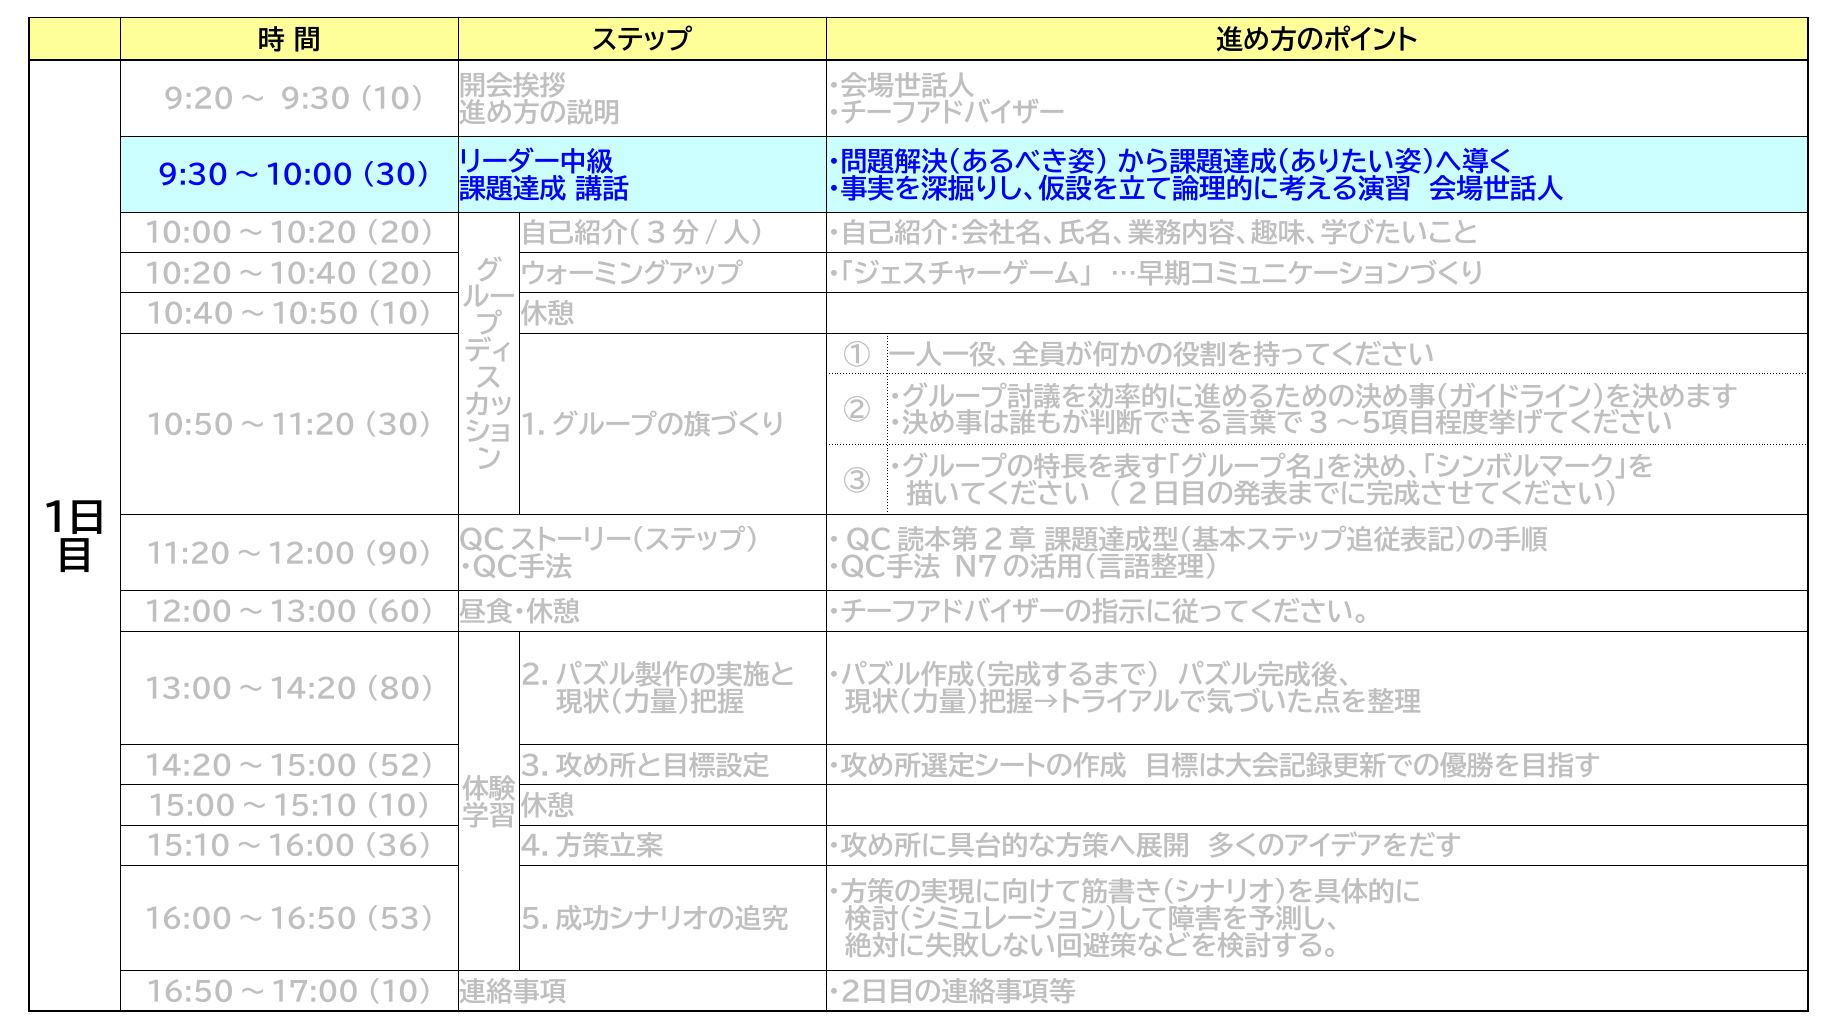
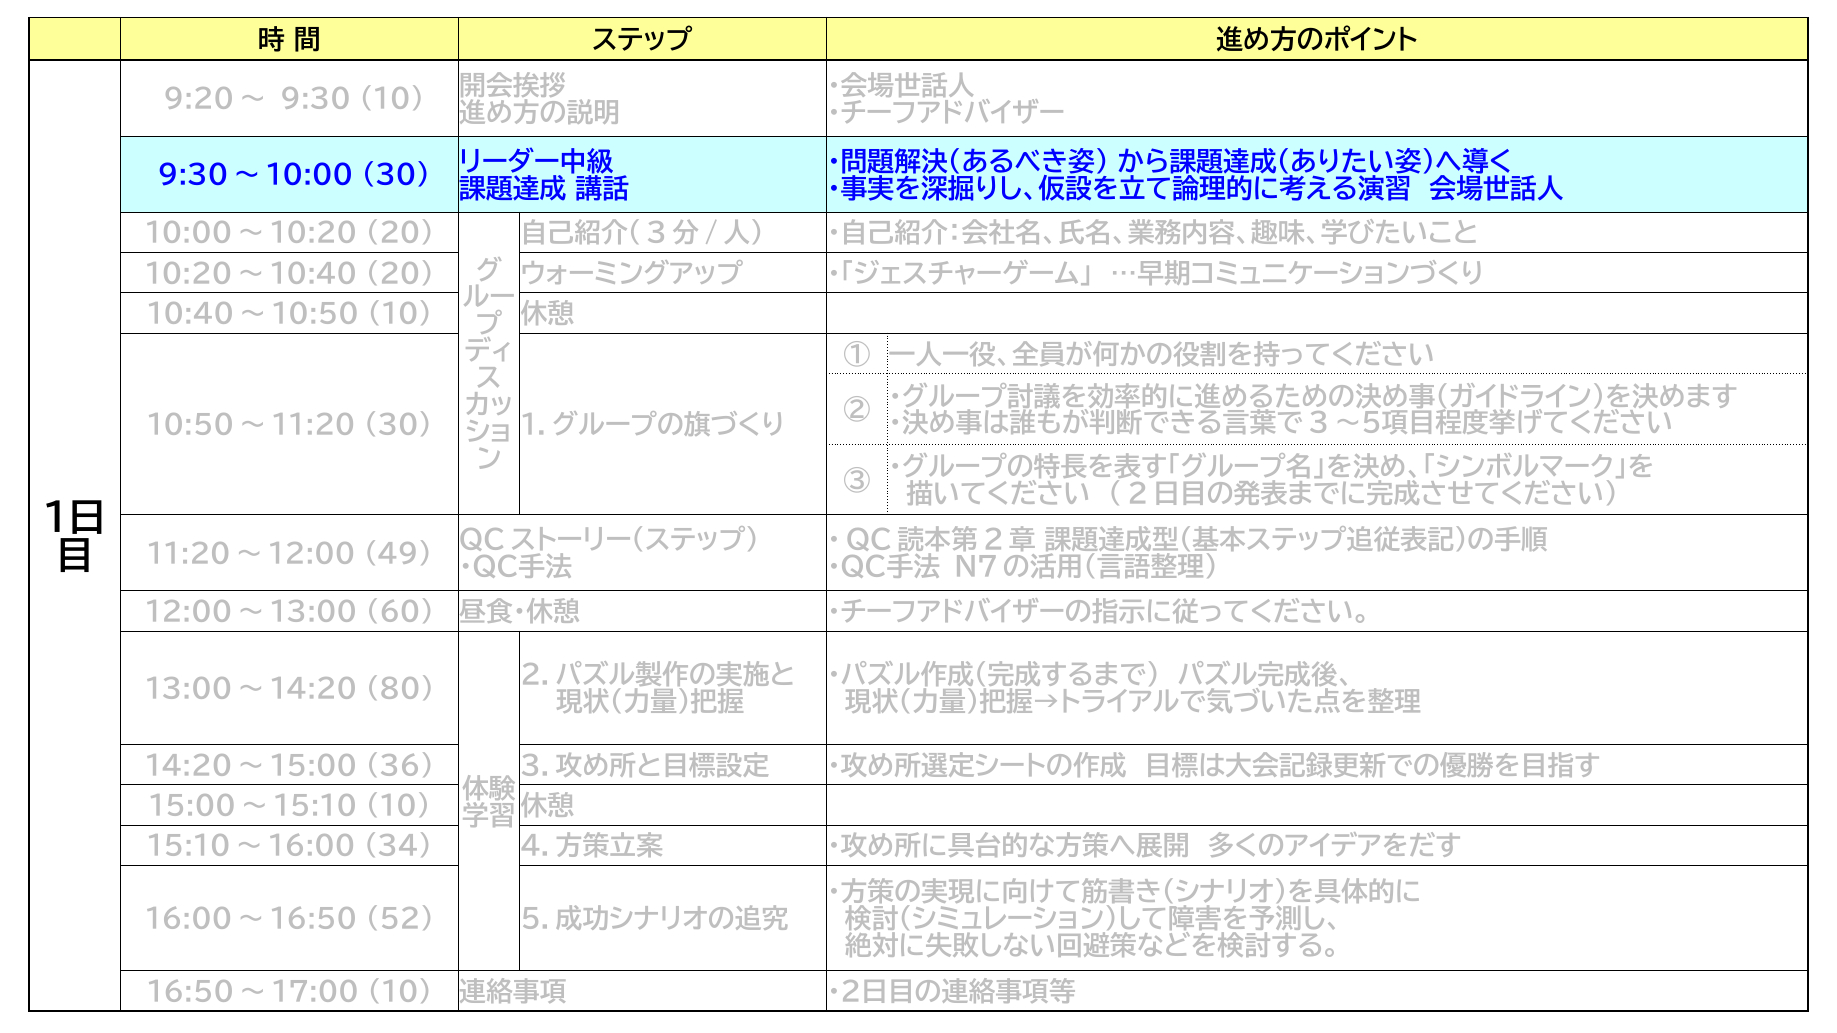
90: 90 -> 49 (398, 555)
52: 52 -> 36 (400, 767)
36: 36 -> 34 (398, 847)
53: 53 -> 52 (400, 920)
